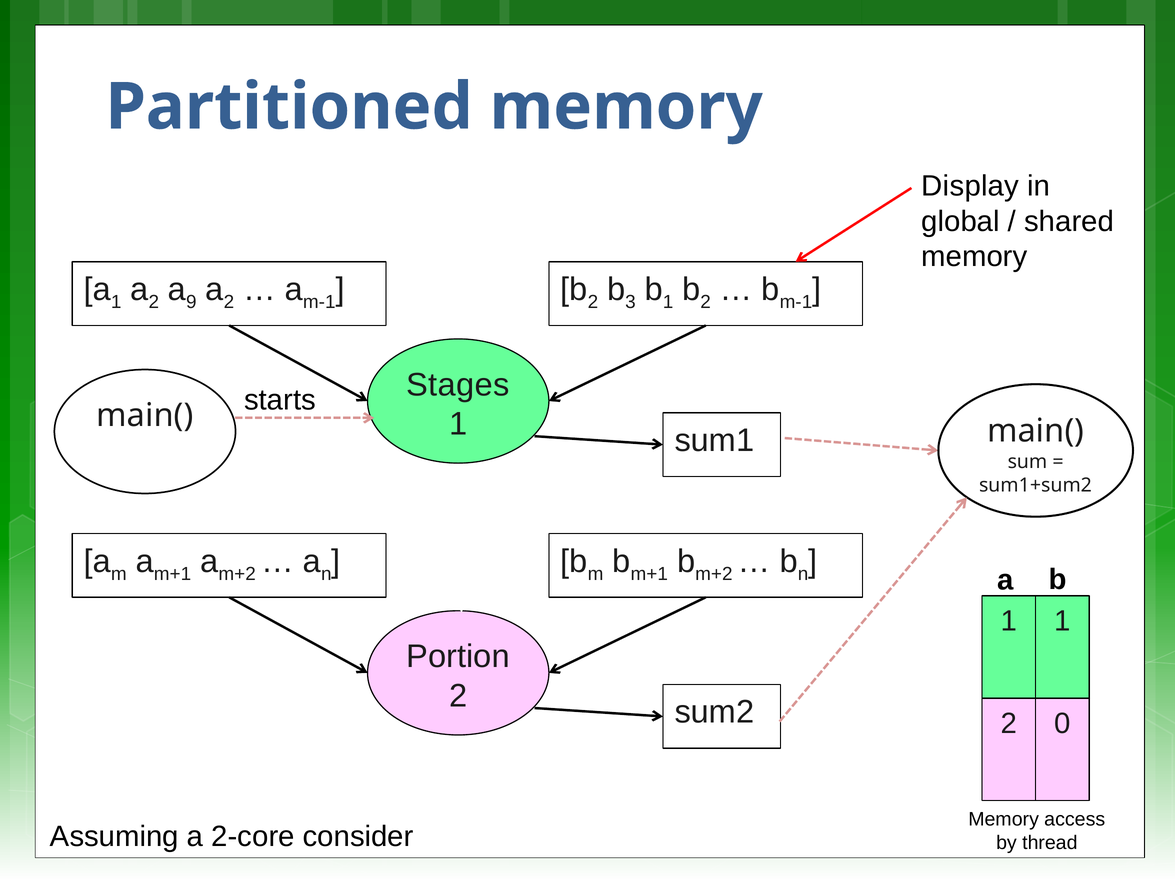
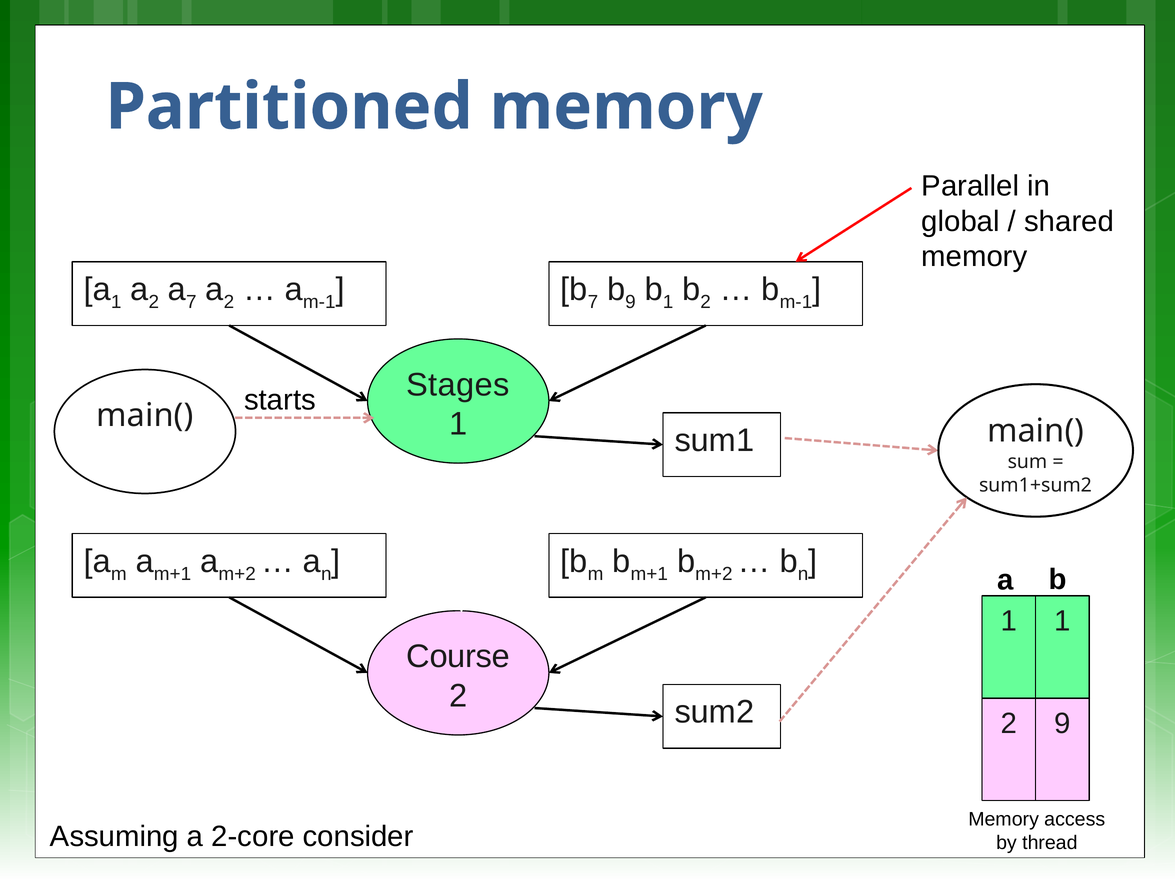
Display: Display -> Parallel (970, 186)
a 9: 9 -> 7 (191, 302)
2: 2 -> 7 (593, 302)
b 3: 3 -> 9 (631, 302)
Portion: Portion -> Course (458, 657)
2 0: 0 -> 9 (1062, 724)
